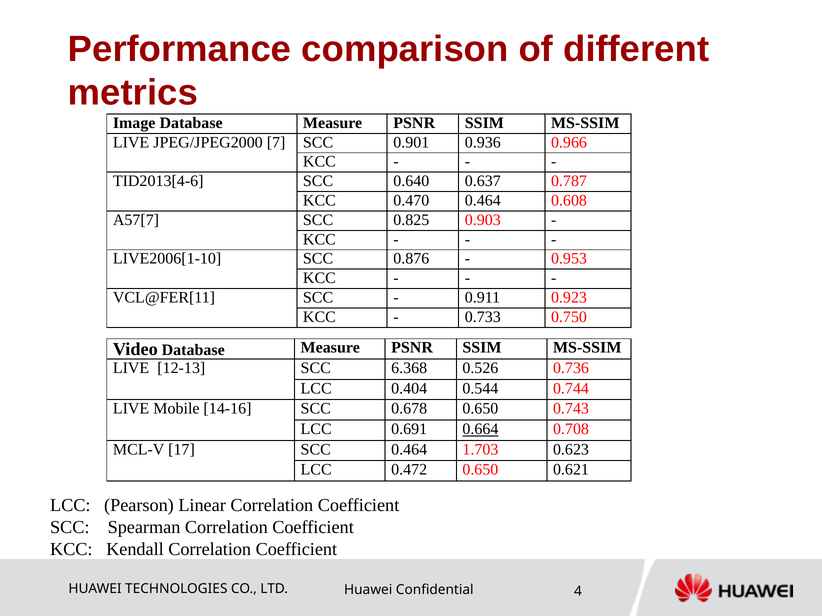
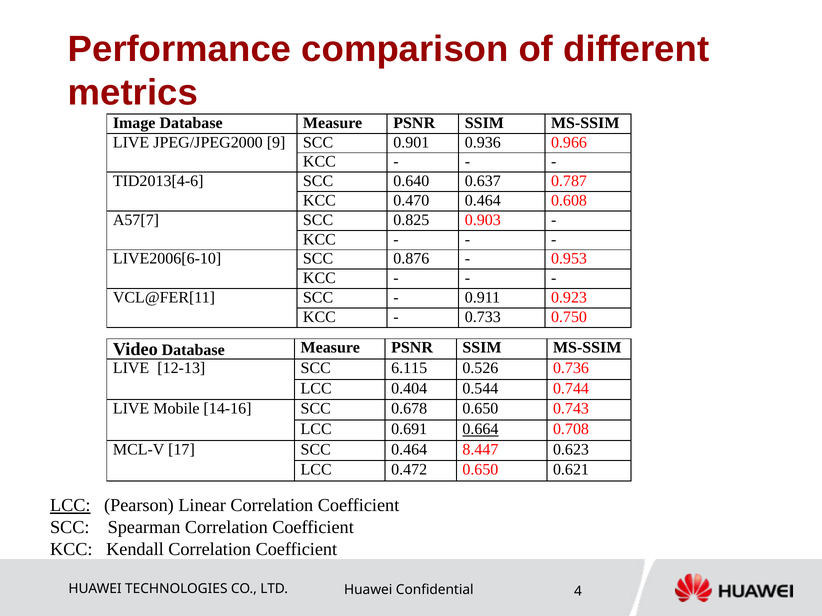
7: 7 -> 9 (276, 142)
LIVE2006[1-10: LIVE2006[1-10 -> LIVE2006[6-10 (167, 259)
6.368: 6.368 -> 6.115 (409, 368)
1.703: 1.703 -> 8.447 (480, 450)
LCC underline: none -> present (70, 506)
